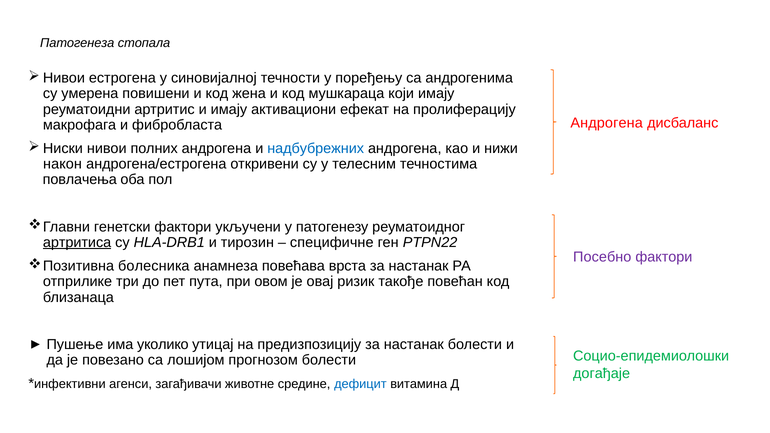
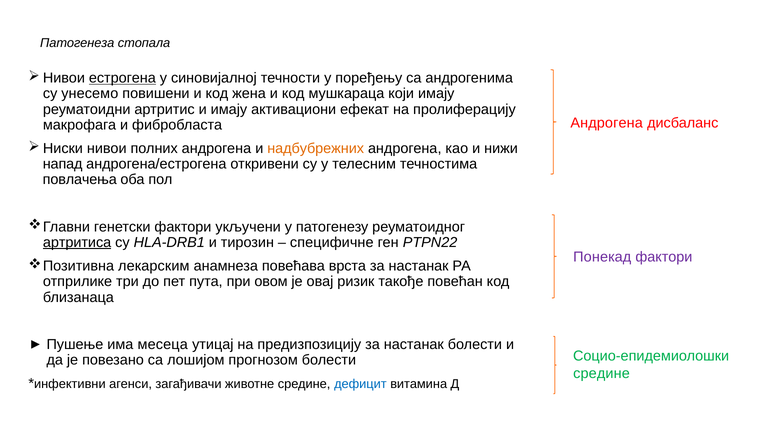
естрогена underline: none -> present (122, 78)
умерена: умерена -> унесемо (90, 94)
надбубрежних colour: blue -> orange (316, 148)
након: након -> напад (63, 164)
Посебно: Посебно -> Понекад (602, 257)
болесника: болесника -> лекарским (154, 266)
уколико: уколико -> месеца (163, 345)
догађаје: догађаје -> средине (601, 374)
